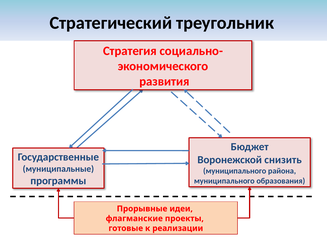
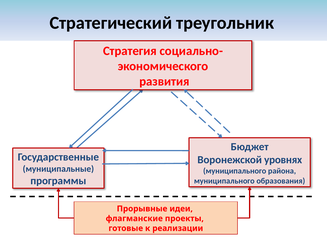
снизить: снизить -> уровнях (283, 160)
